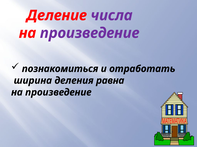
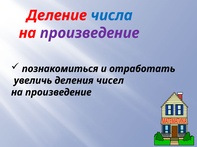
числа colour: purple -> blue (112, 15)
ширина: ширина -> увеличь (33, 81)
равна: равна -> чисел (110, 81)
